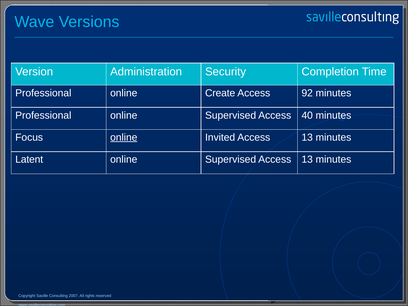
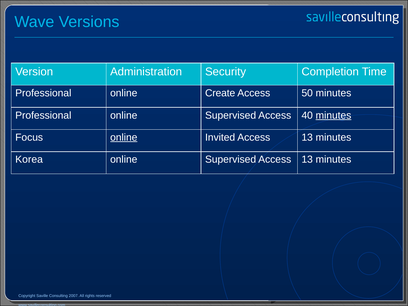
92: 92 -> 50 (307, 93)
minutes underline: none -> present (333, 115)
Latent: Latent -> Korea (29, 160)
